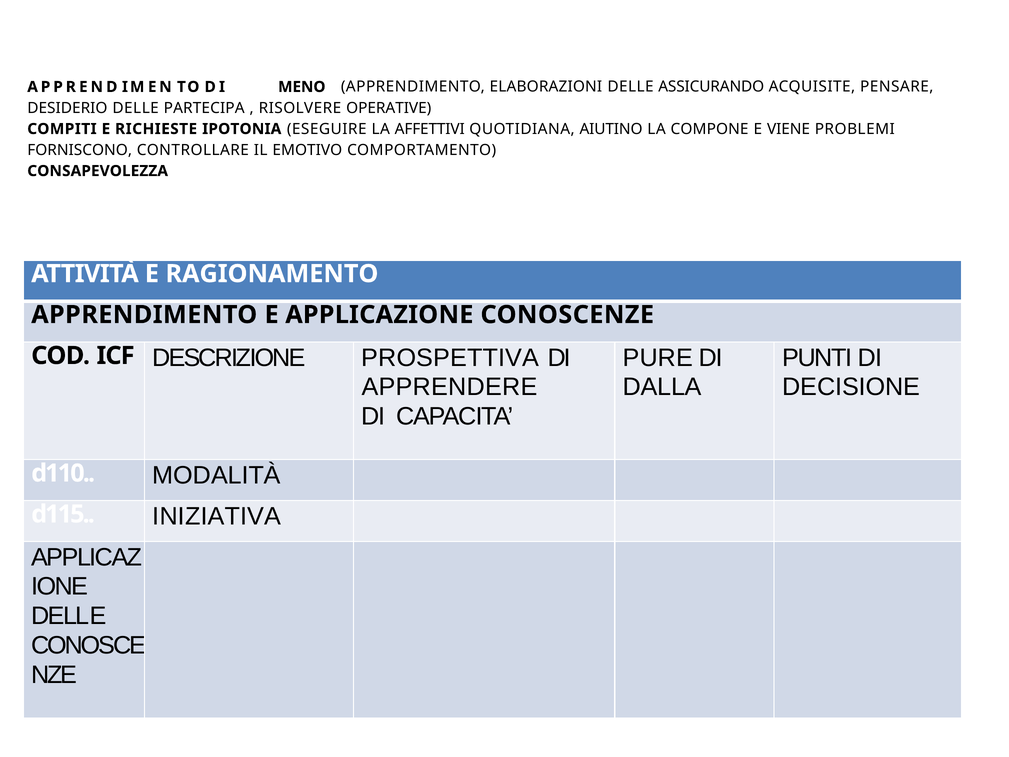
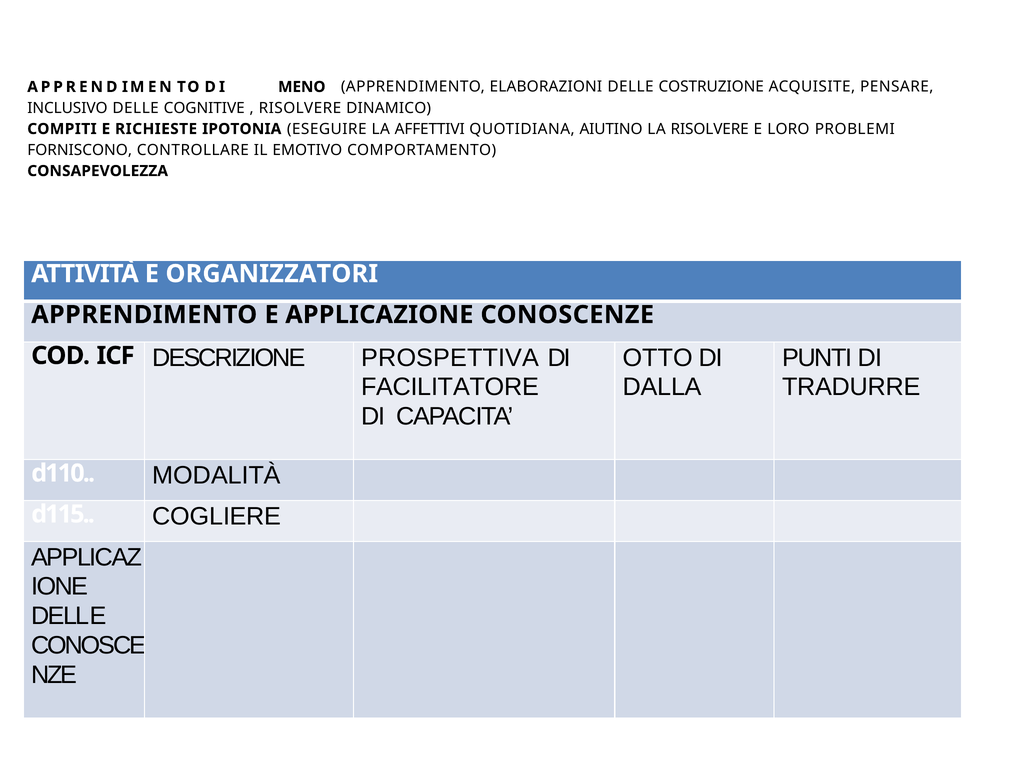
ASSICURANDO: ASSICURANDO -> COSTRUZIONE (711, 87)
DESIDERIO: DESIDERIO -> INCLUSIVO (67, 108)
PARTECIPA: PARTECIPA -> COGNITIVE (204, 108)
OPERATIVE: OPERATIVE -> DINAMICO (389, 108)
LA COMPONE: COMPONE -> RISOLVERE (710, 129)
VIENE: VIENE -> LORO (788, 129)
RAGIONAMENTO: RAGIONAMENTO -> ORGANIZZATORI (272, 274)
PURE: PURE -> OTTO (658, 358)
APPRENDERE: APPRENDERE -> FACILITATORE (450, 387)
DECISIONE: DECISIONE -> TRADURRE (851, 387)
INIZIATIVA: INIZIATIVA -> COGLIERE (217, 516)
